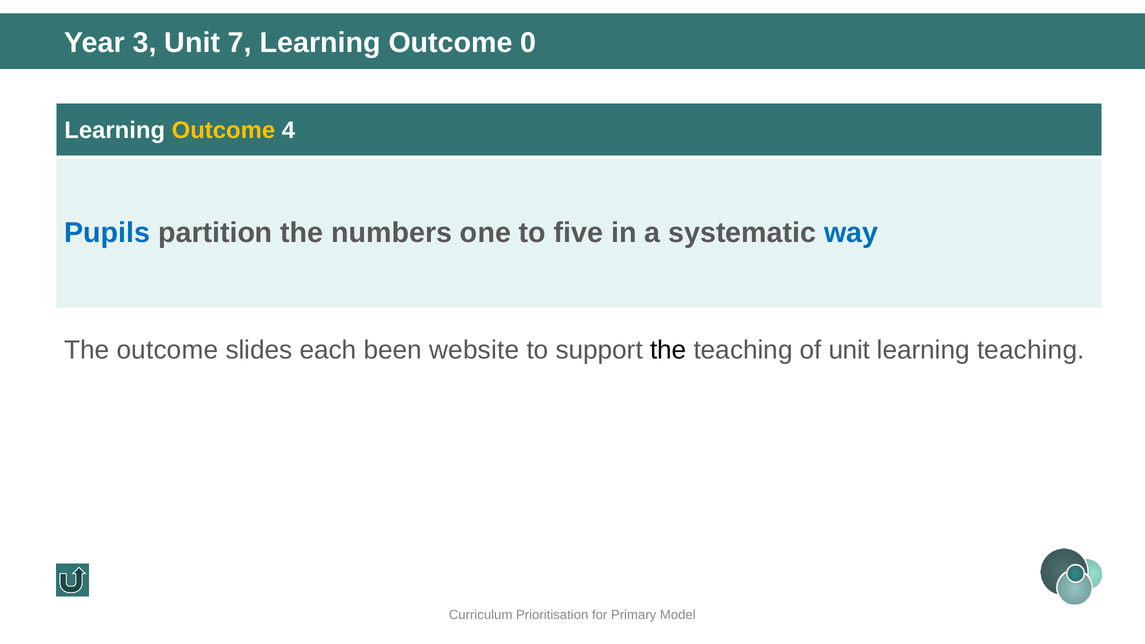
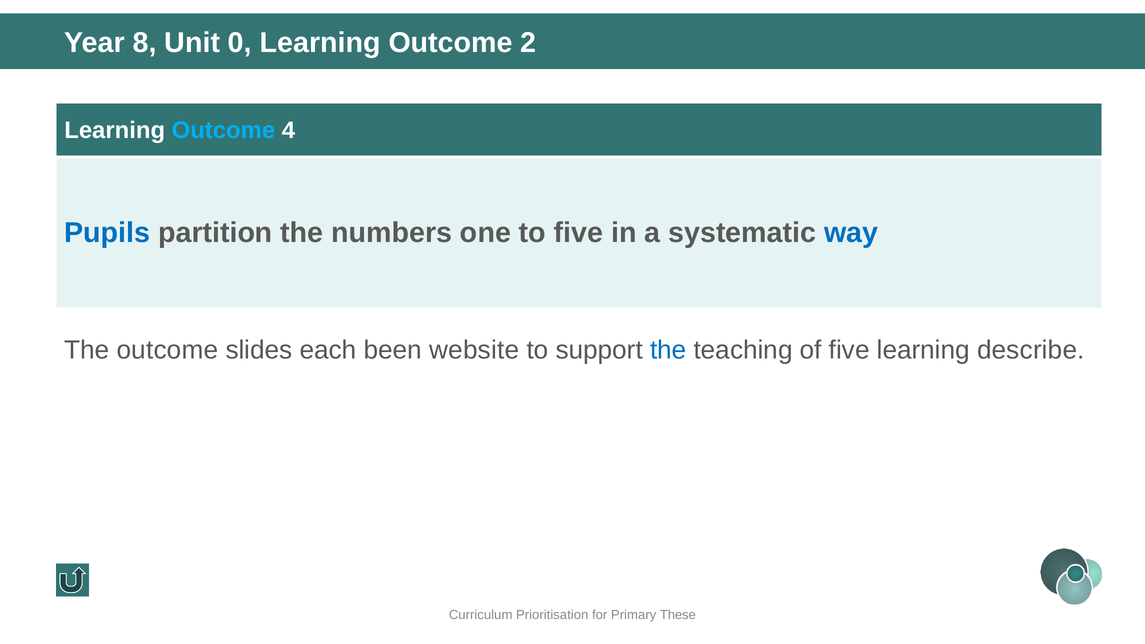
3: 3 -> 8 (145, 43)
7: 7 -> 0 (240, 43)
0: 0 -> 2 (528, 43)
Outcome colour: yellow -> light blue (223, 130)
the colour: black -> blue (668, 350)
of unit: unit -> five (849, 350)
learning teaching: teaching -> describe (1031, 350)
Model: Model -> These (678, 615)
